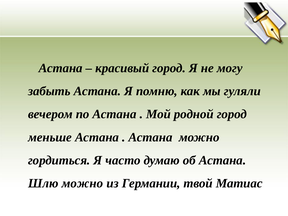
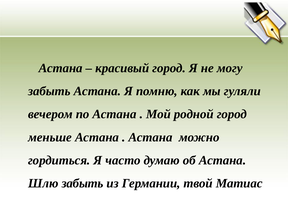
Шлю можно: можно -> забыть (83, 183)
